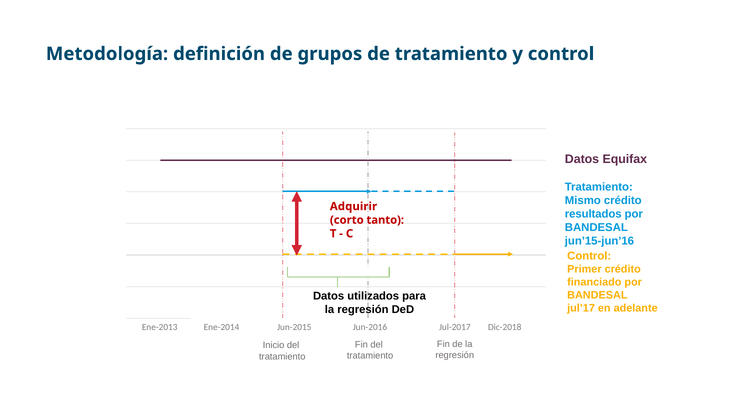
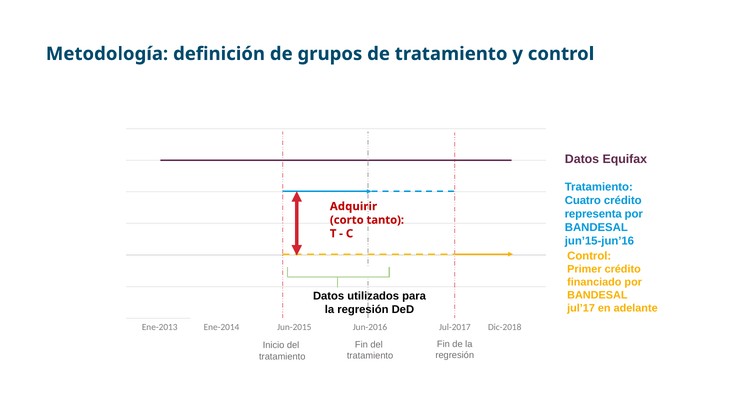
Mismo: Mismo -> Cuatro (583, 200)
resultados: resultados -> representa (593, 214)
